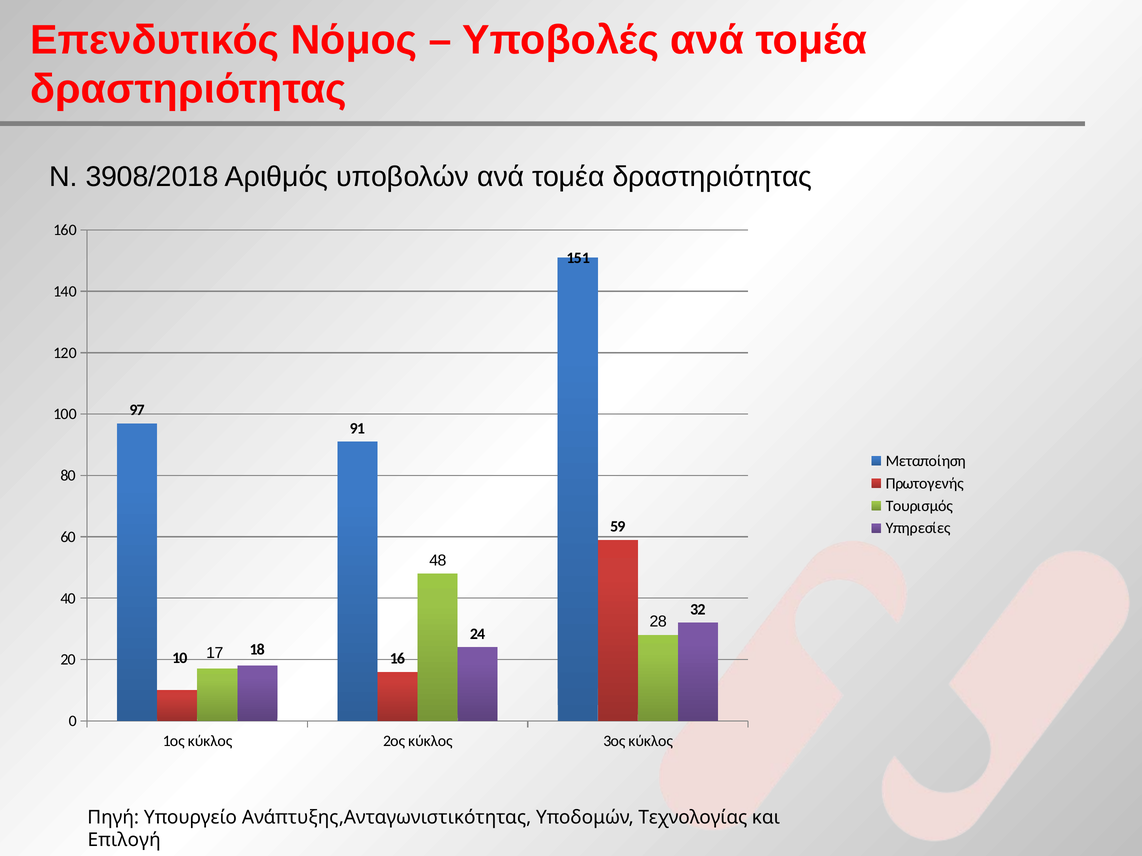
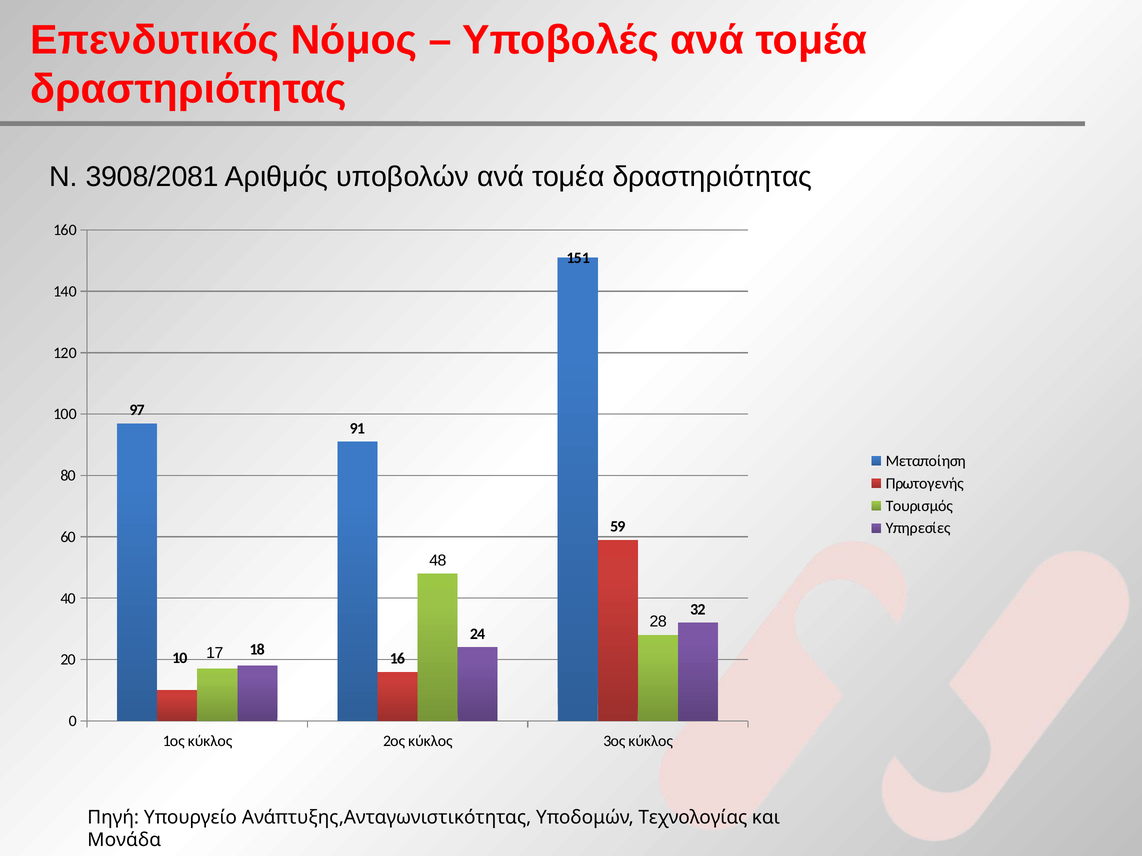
3908/2018: 3908/2018 -> 3908/2081 (152, 177)
Επιλογή: Επιλογή -> Μονάδα (124, 841)
